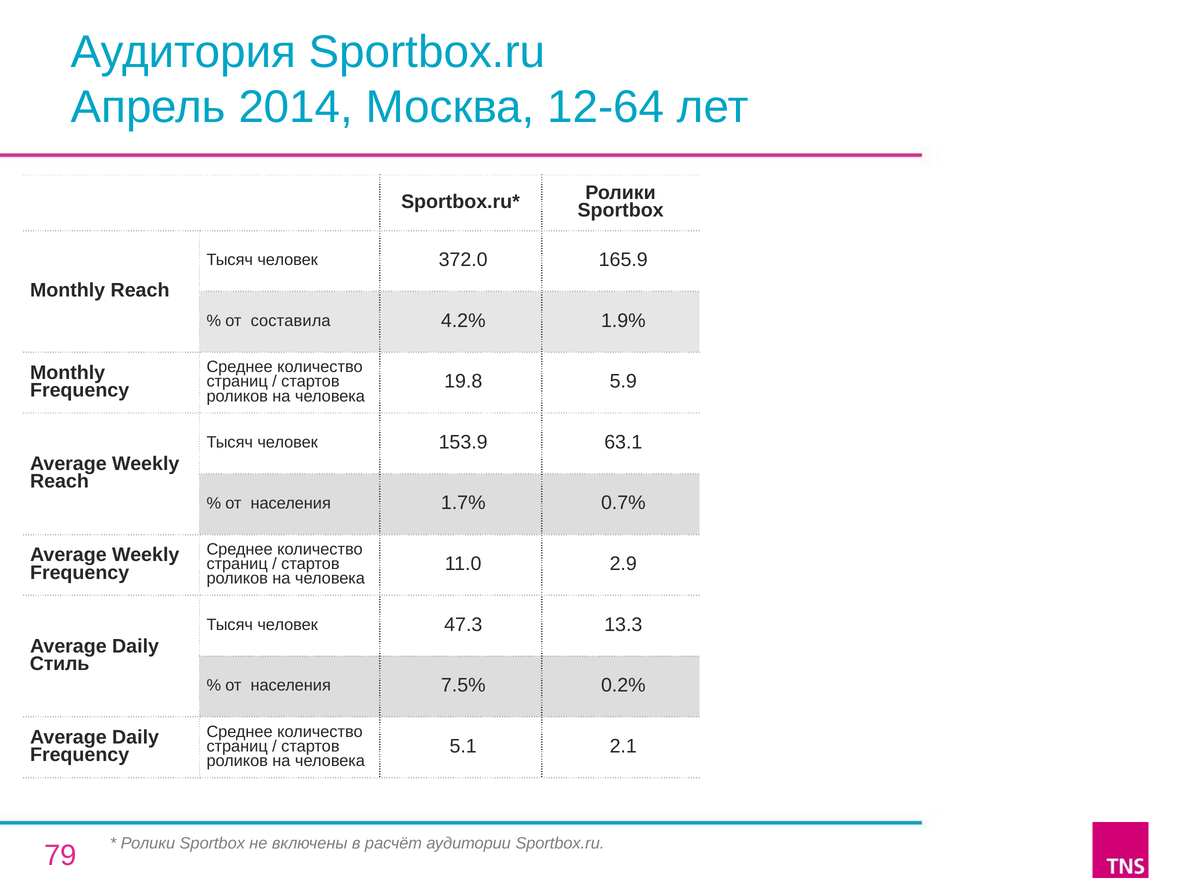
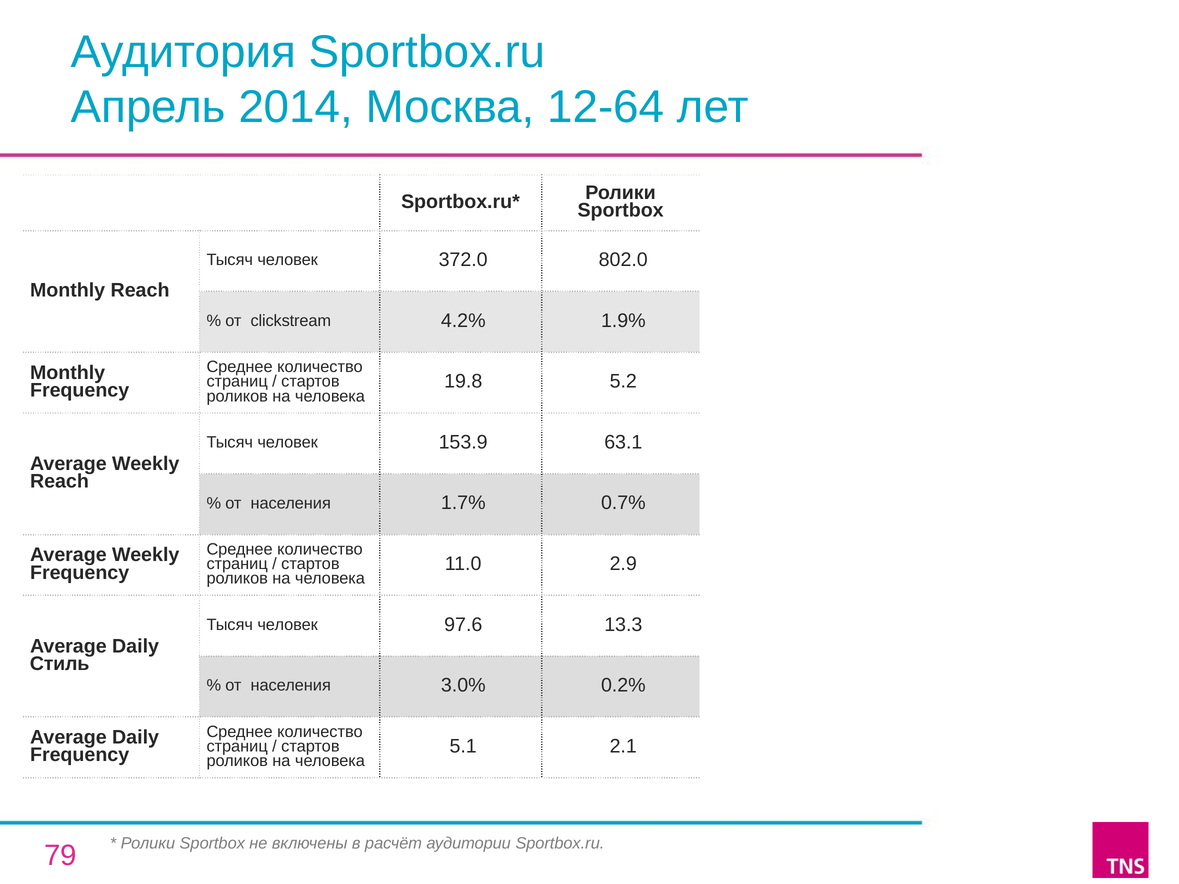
165.9: 165.9 -> 802.0 (623, 260)
составила: составила -> clickstream (291, 321)
5.9: 5.9 -> 5.2 (623, 381)
47.3: 47.3 -> 97.6 (463, 625)
7.5%: 7.5% -> 3.0% (463, 686)
